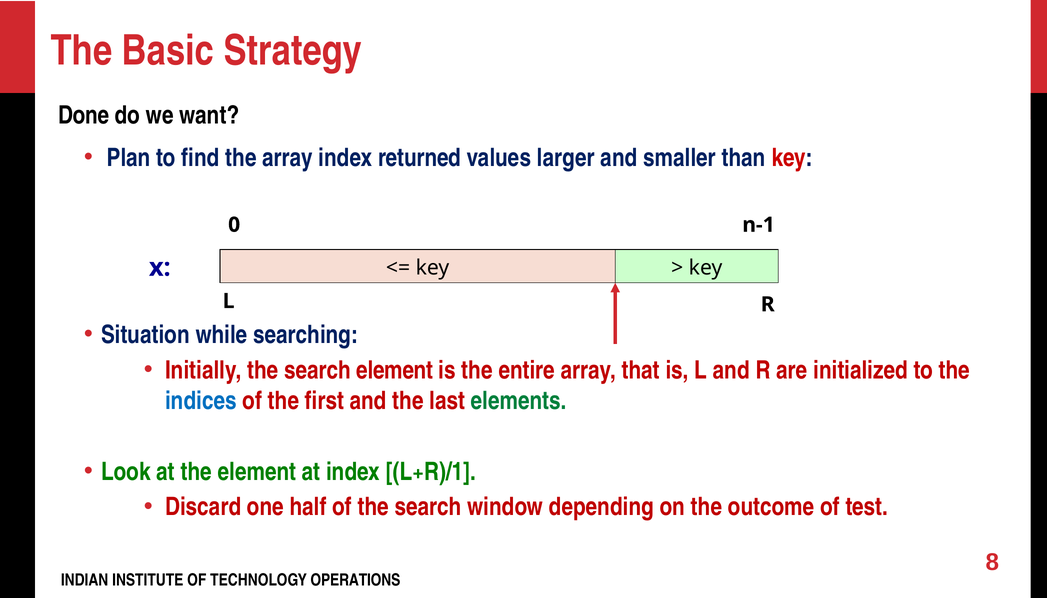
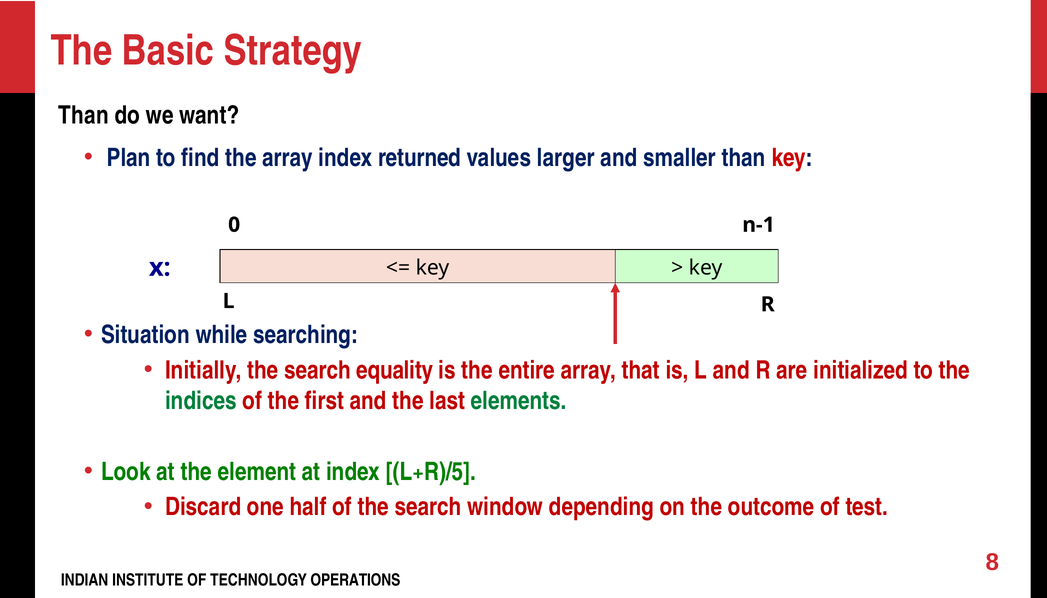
Done: Done -> Than (84, 115)
search element: element -> equality (395, 371)
indices colour: blue -> green (201, 401)
L+R)/1: L+R)/1 -> L+R)/5 (431, 472)
